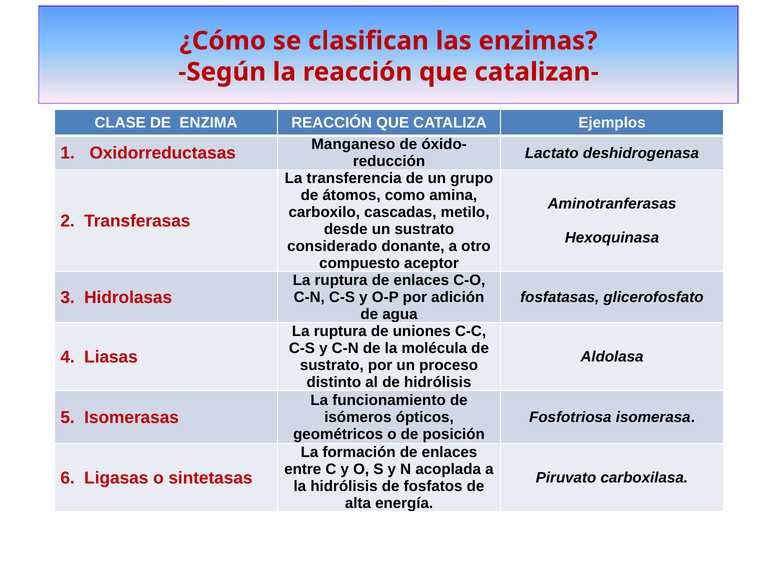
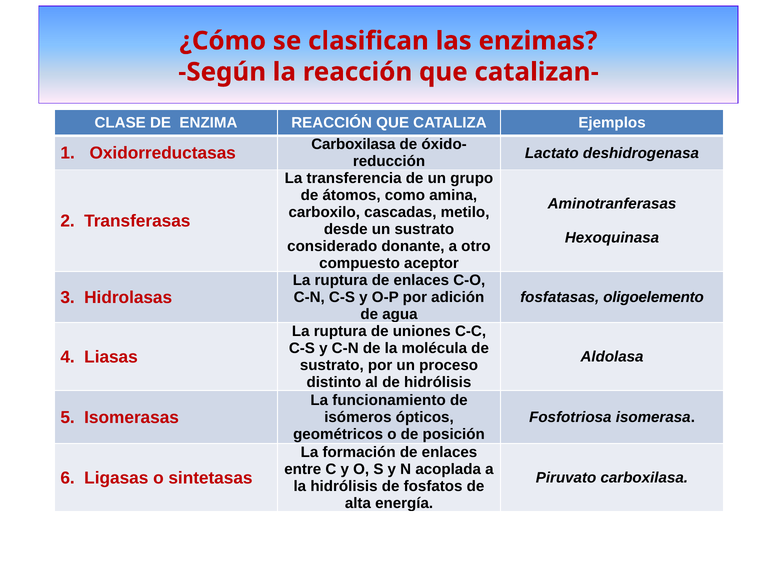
Oxidorreductasas Manganeso: Manganeso -> Carboxilasa (353, 144)
glicerofosfato: glicerofosfato -> oligoelemento (654, 297)
